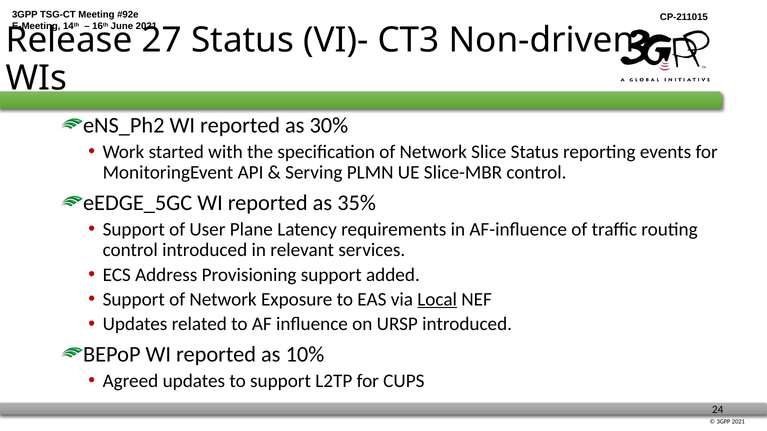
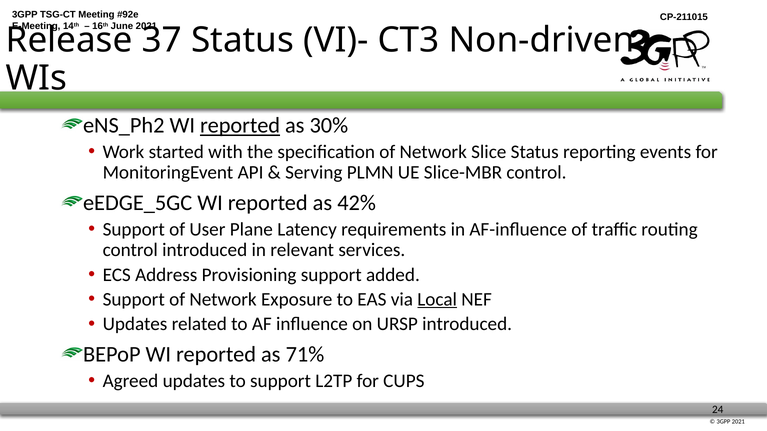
27: 27 -> 37 (162, 40)
reported underline: none -> present (240, 126)
35%: 35% -> 42% (357, 203)
10%: 10% -> 71% (305, 355)
